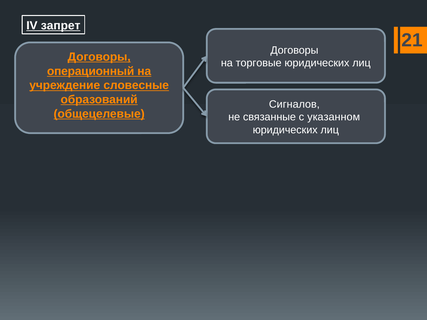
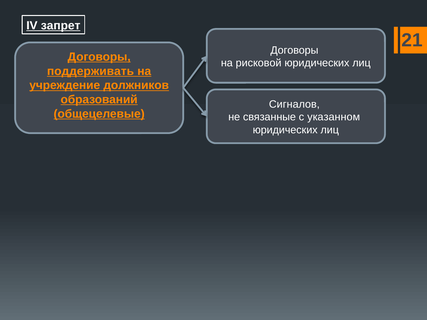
торговые: торговые -> рисковой (259, 63)
операционный: операционный -> поддерживать (91, 71)
словесные: словесные -> должников (136, 85)
